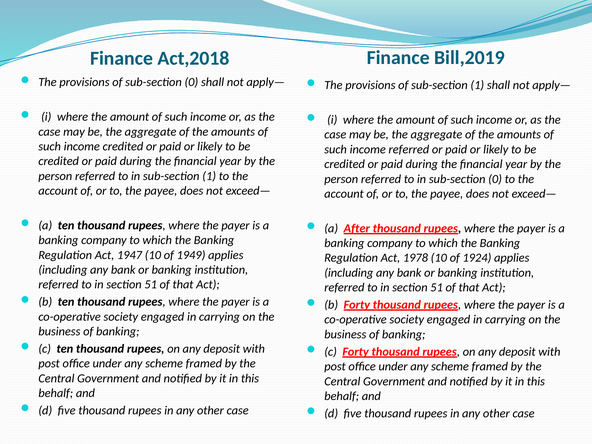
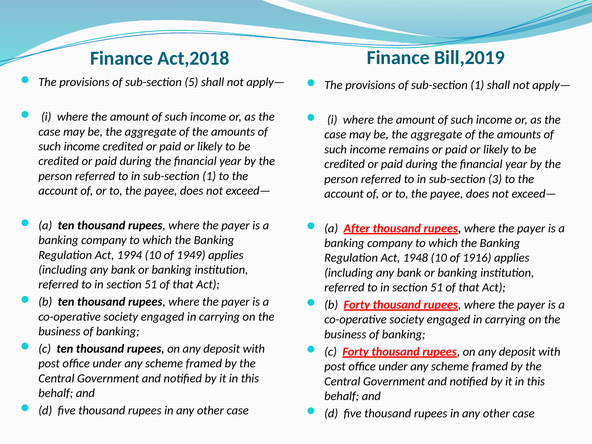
of sub-section 0: 0 -> 5 (191, 82)
income referred: referred -> remains (409, 149)
in sub-section 0: 0 -> 3 (495, 179)
1947: 1947 -> 1994 (130, 255)
1978: 1978 -> 1948 (415, 258)
1924: 1924 -> 1916 (477, 258)
